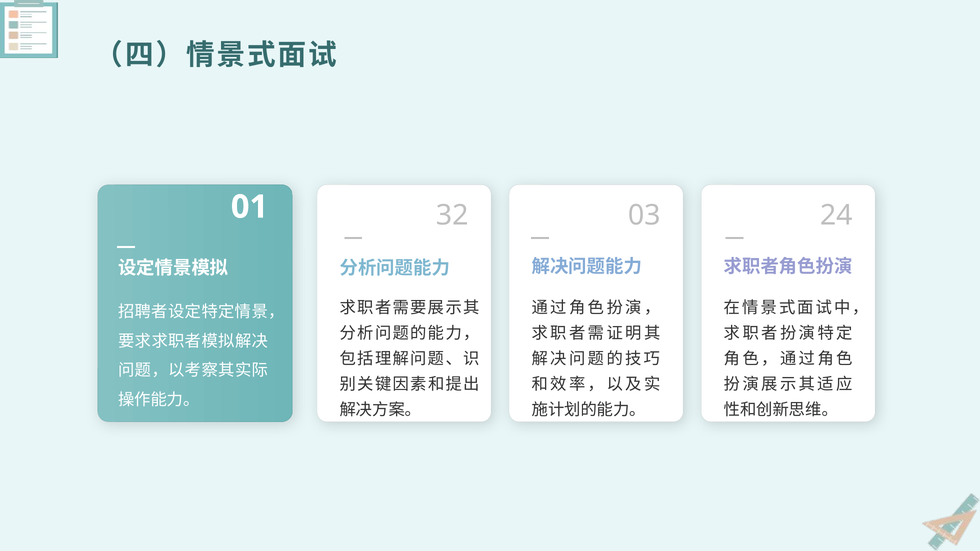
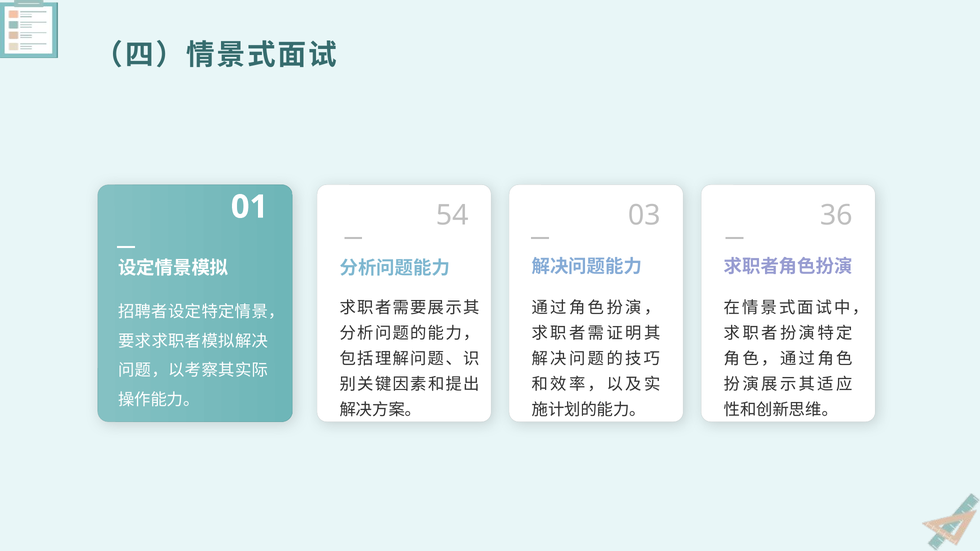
32: 32 -> 54 (452, 216)
24: 24 -> 36 (836, 216)
